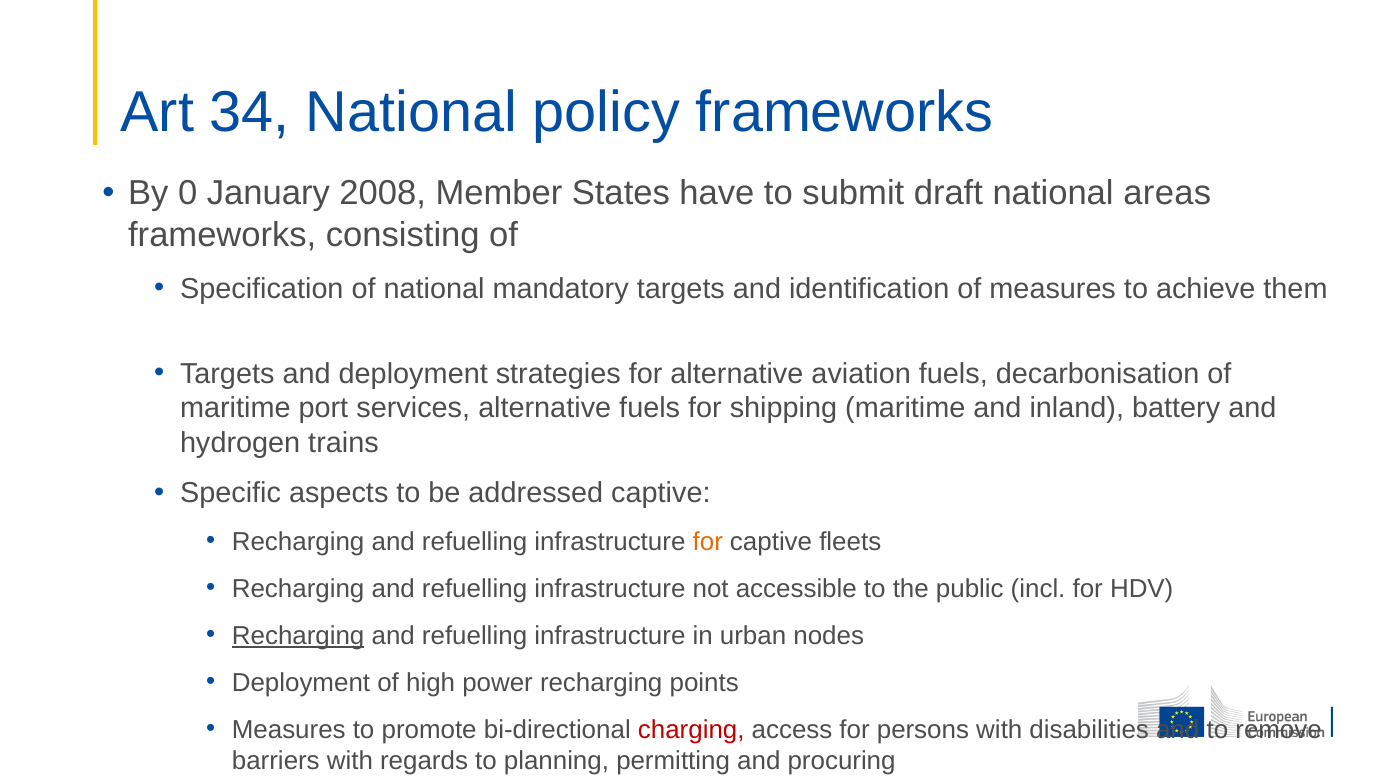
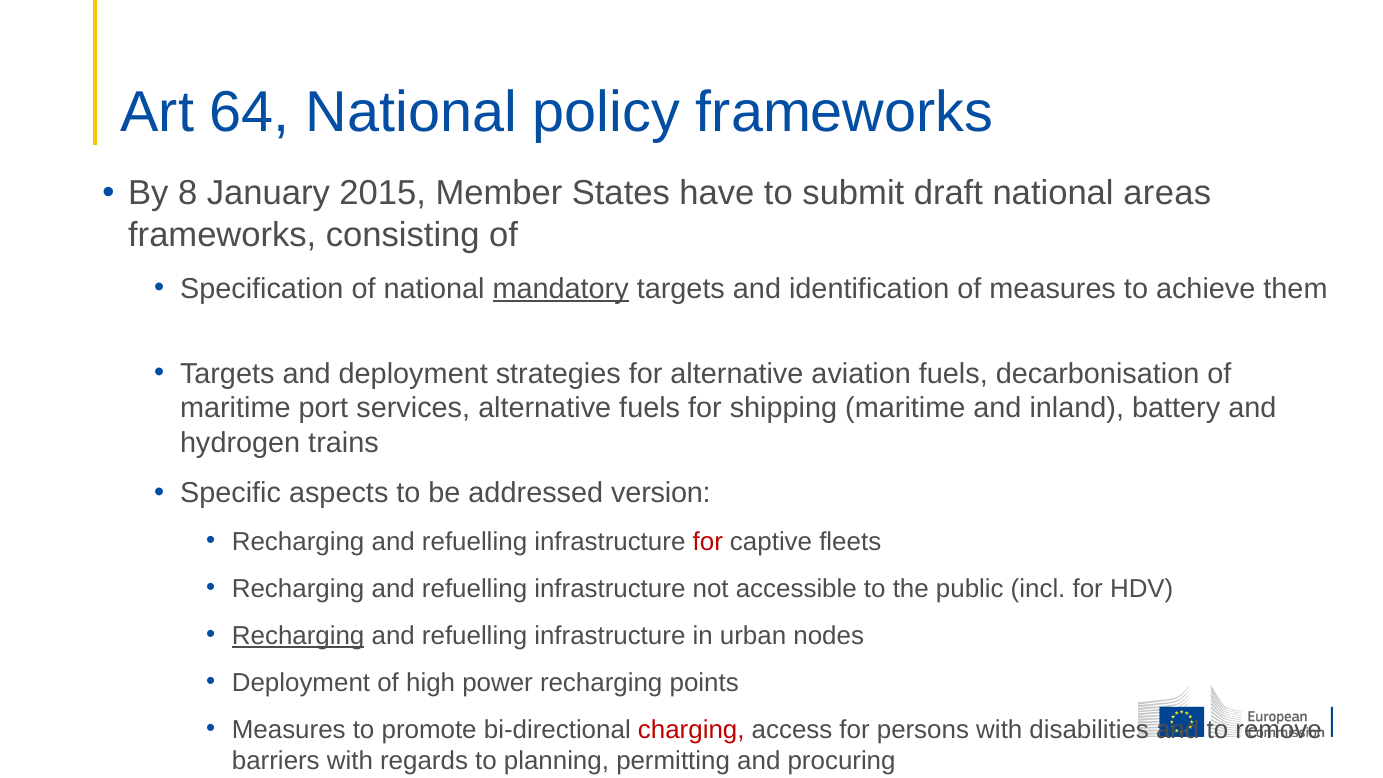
34: 34 -> 64 (250, 112)
0: 0 -> 8 (188, 194)
2008: 2008 -> 2015 (383, 194)
mandatory underline: none -> present (561, 289)
addressed captive: captive -> version (661, 493)
for colour: orange -> red (708, 542)
